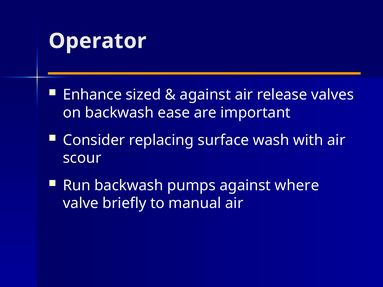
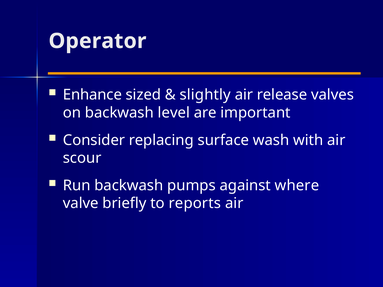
against: against -> slightly (205, 95)
ease: ease -> level (174, 113)
manual: manual -> reports (195, 203)
